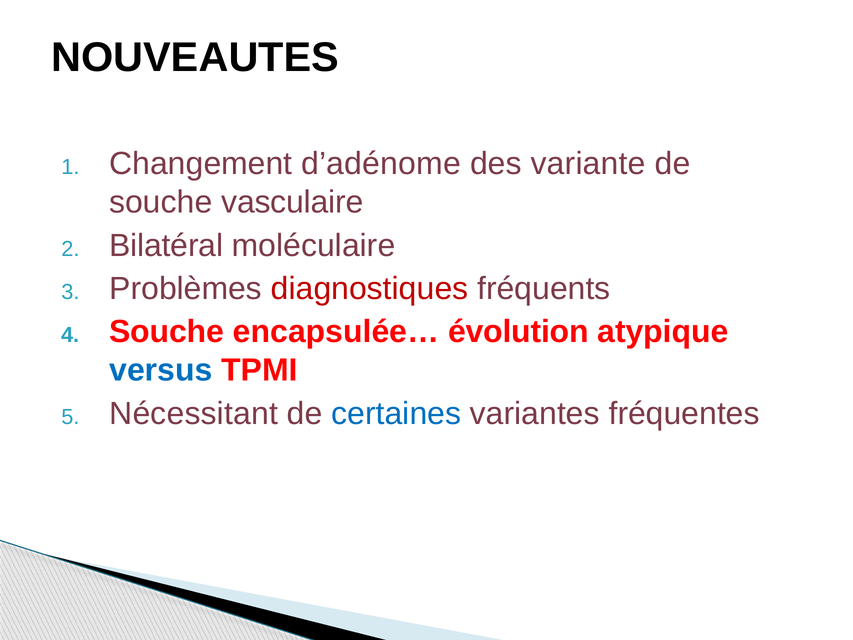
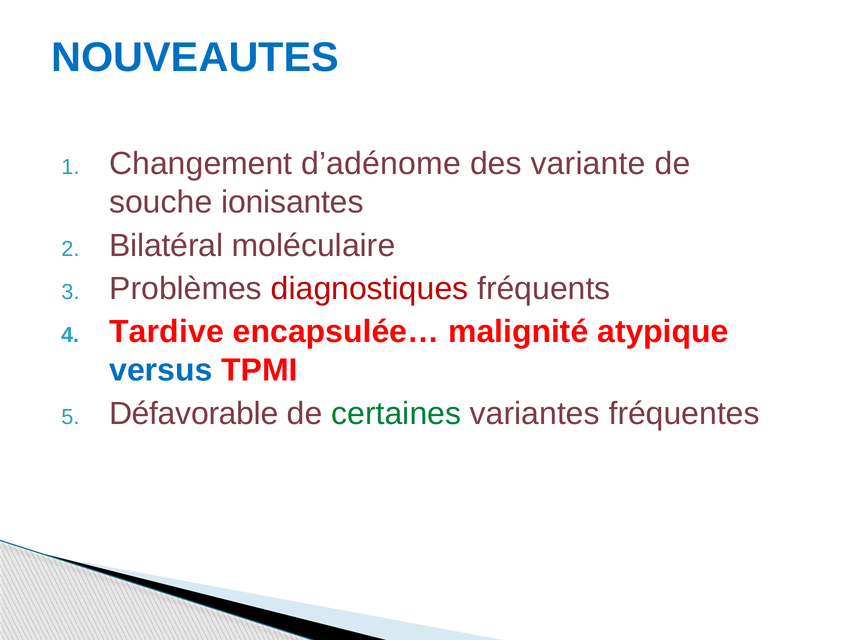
NOUVEAUTES colour: black -> blue (195, 58)
vasculaire: vasculaire -> ionisantes (292, 202)
Souche: Souche -> Tardive (167, 332)
évolution: évolution -> malignité (518, 332)
Nécessitant: Nécessitant -> Défavorable (194, 413)
certaines colour: blue -> green (396, 413)
